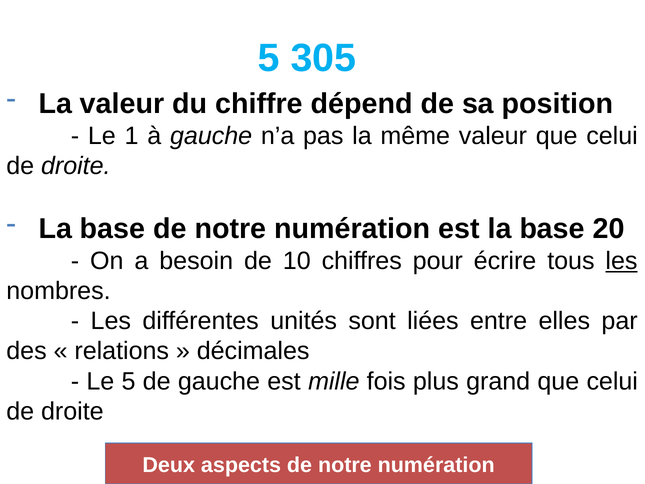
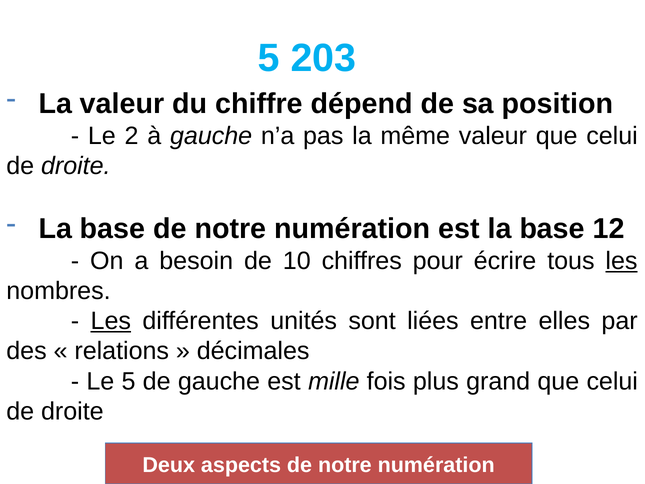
305: 305 -> 203 (323, 58)
1: 1 -> 2 (132, 136)
20: 20 -> 12 (609, 229)
Les underline: none -> present (111, 321)
